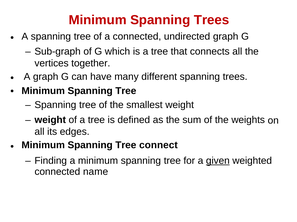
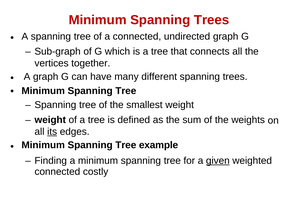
its underline: none -> present (52, 132)
connect: connect -> example (159, 146)
name: name -> costly (96, 172)
